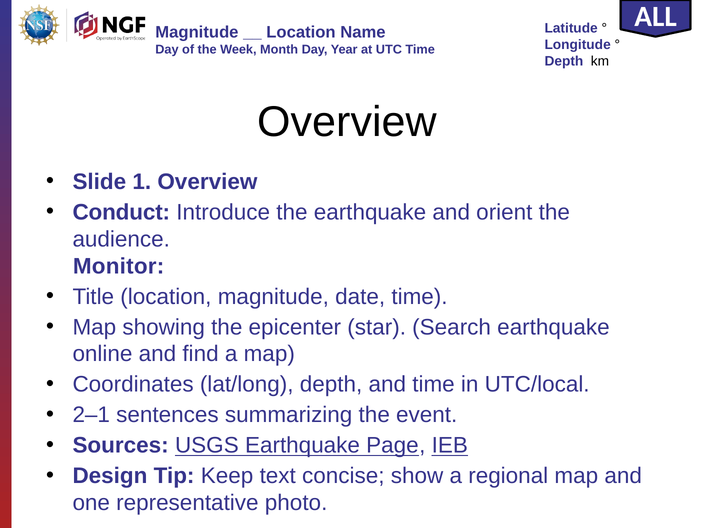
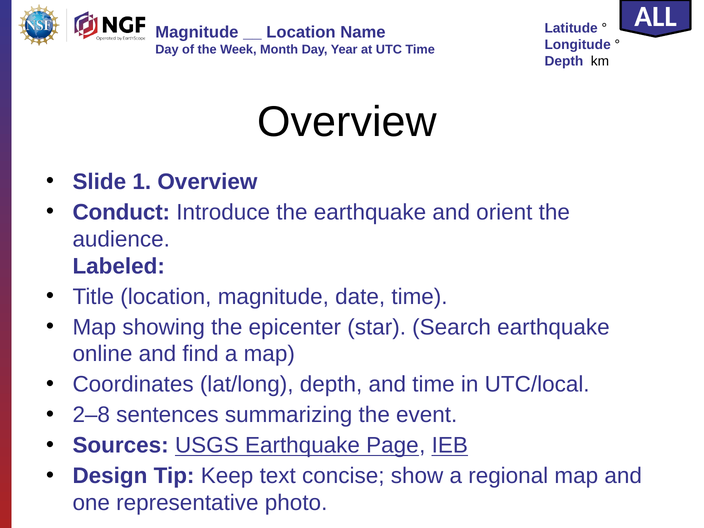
Monitor: Monitor -> Labeled (119, 266)
2–1: 2–1 -> 2–8 (91, 415)
